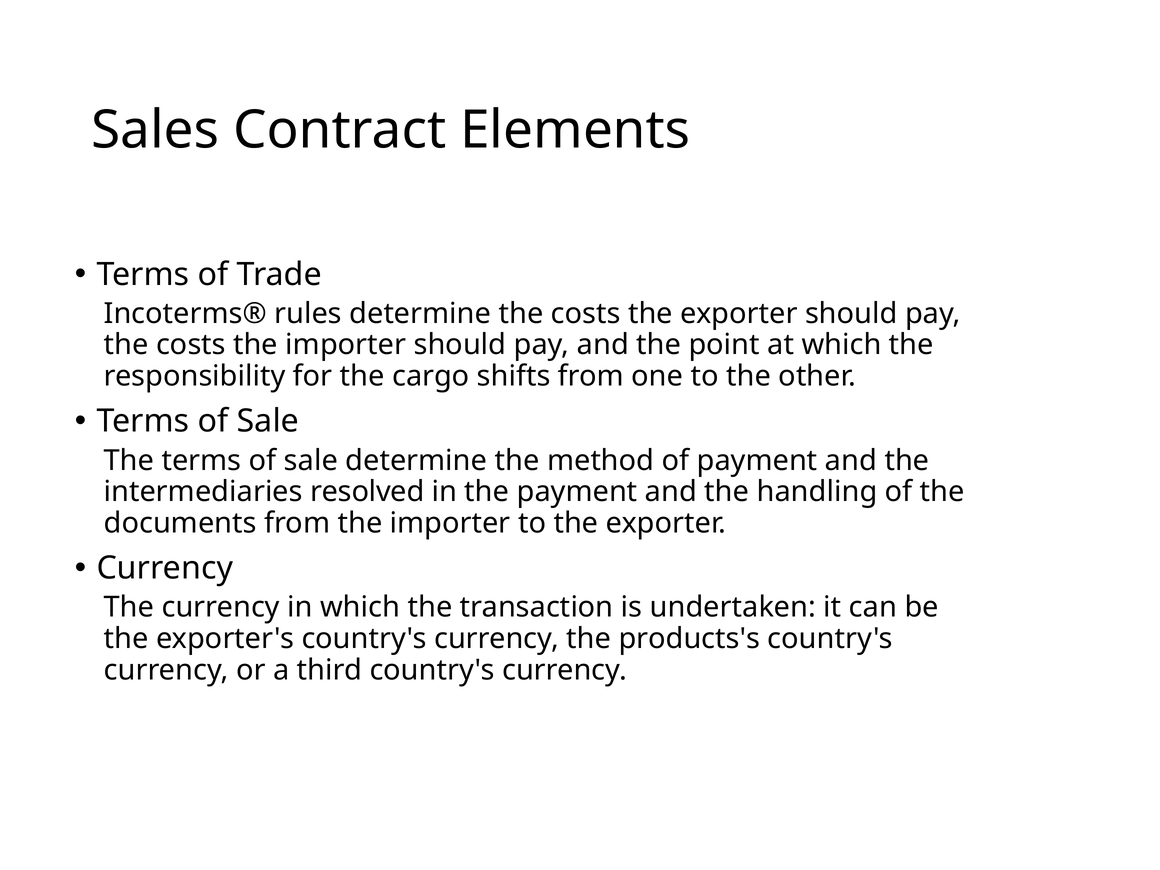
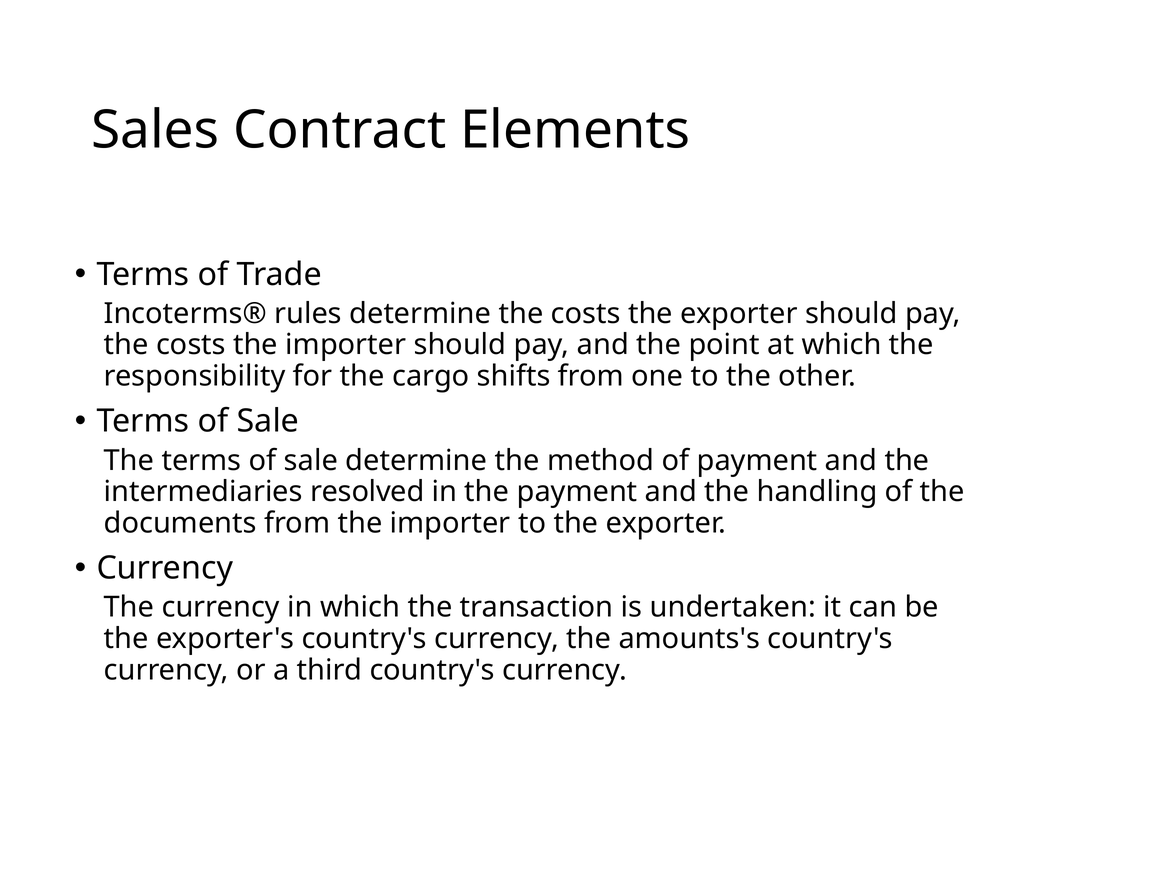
products's: products's -> amounts's (689, 639)
